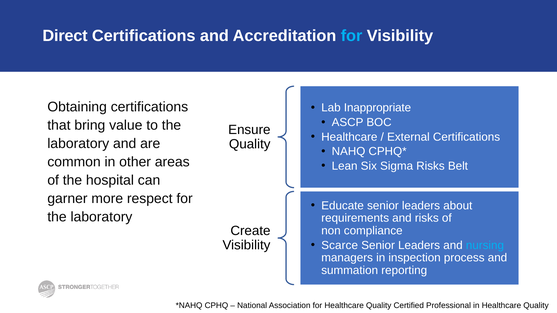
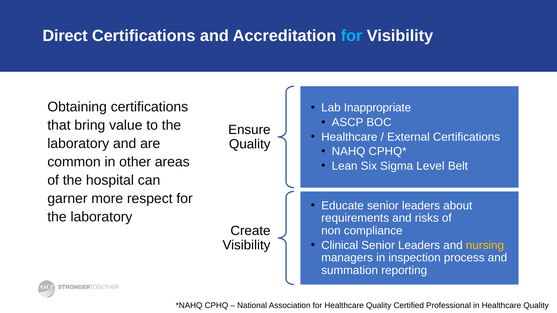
Sigma Risks: Risks -> Level (430, 166)
Scarce: Scarce -> Clinical (340, 245)
nursing colour: light blue -> yellow (485, 245)
